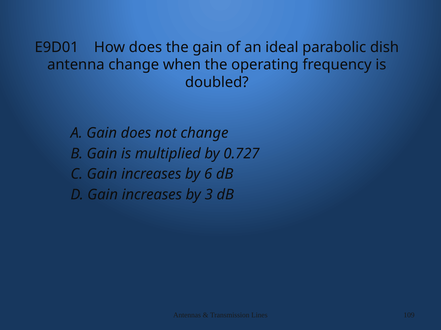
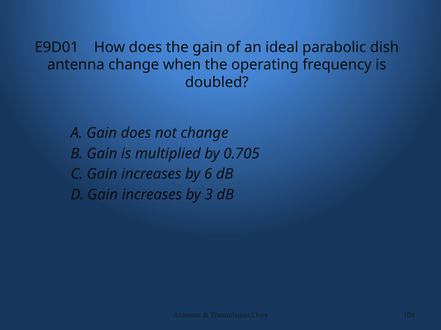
0.727: 0.727 -> 0.705 (242, 154)
